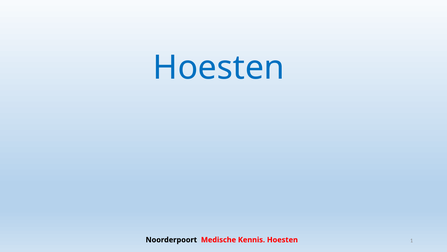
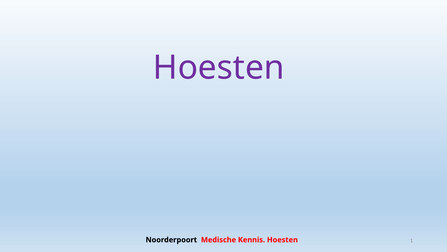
Hoesten colour: blue -> purple (219, 68)
